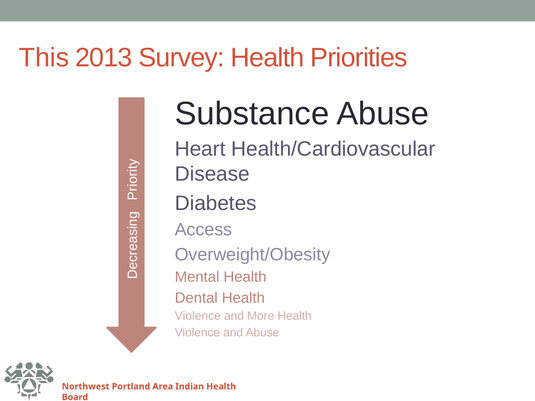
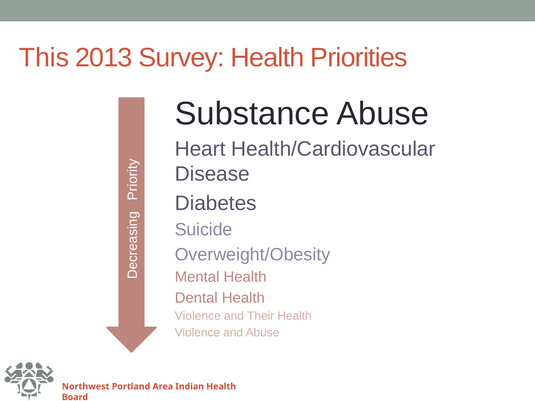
Access: Access -> Suicide (204, 230)
More: More -> Their (261, 316)
